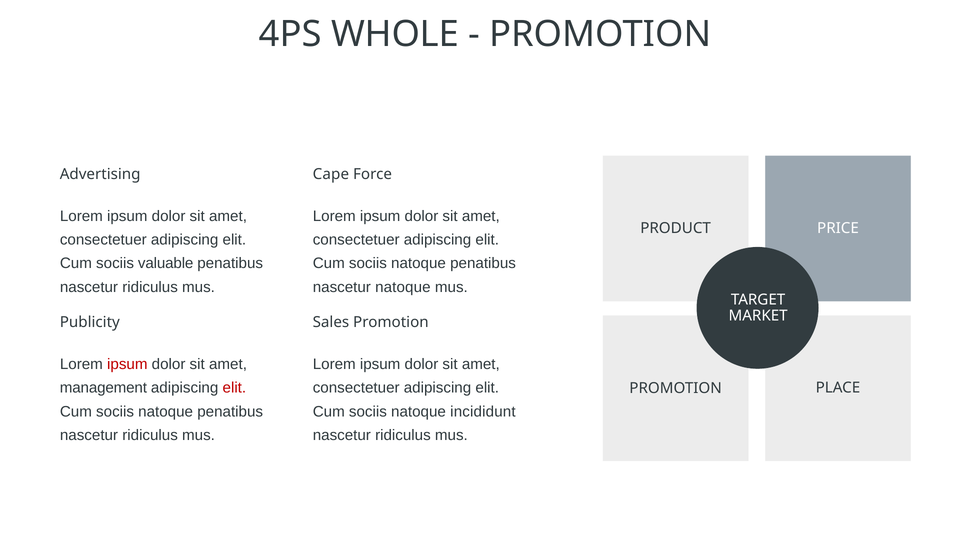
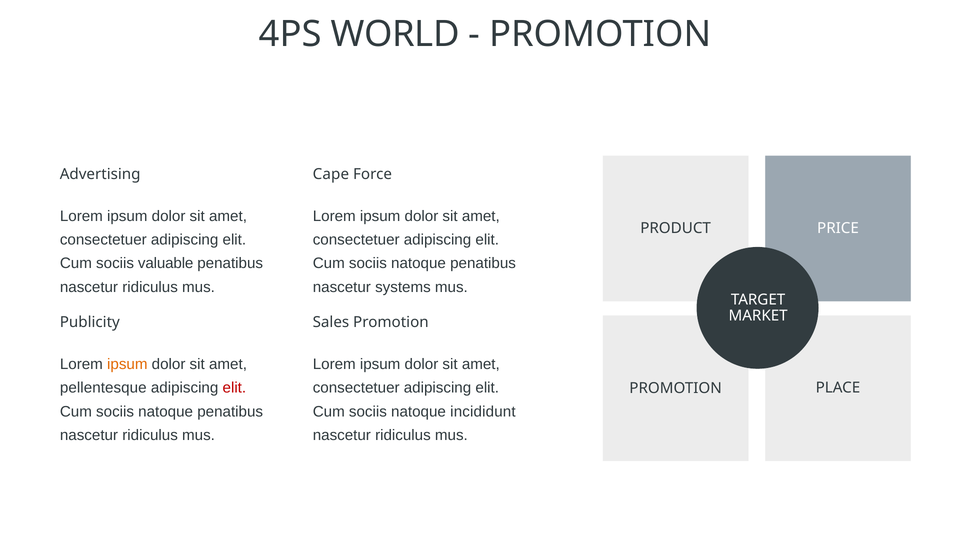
WHOLE: WHOLE -> WORLD (395, 34)
nascetur natoque: natoque -> systems (403, 287)
ipsum colour: red -> orange (127, 364)
management: management -> pellentesque (103, 388)
